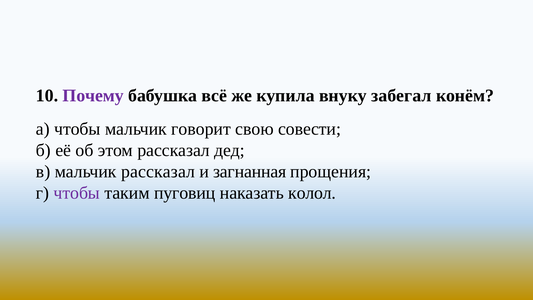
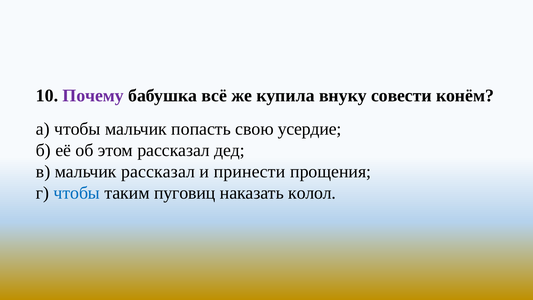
забегал: забегал -> совести (401, 95)
говорит: говорит -> попасть (201, 129)
совести: совести -> усердие (310, 129)
загнанная: загнанная -> принести (250, 171)
чтобы colour: purple -> blue (77, 193)
